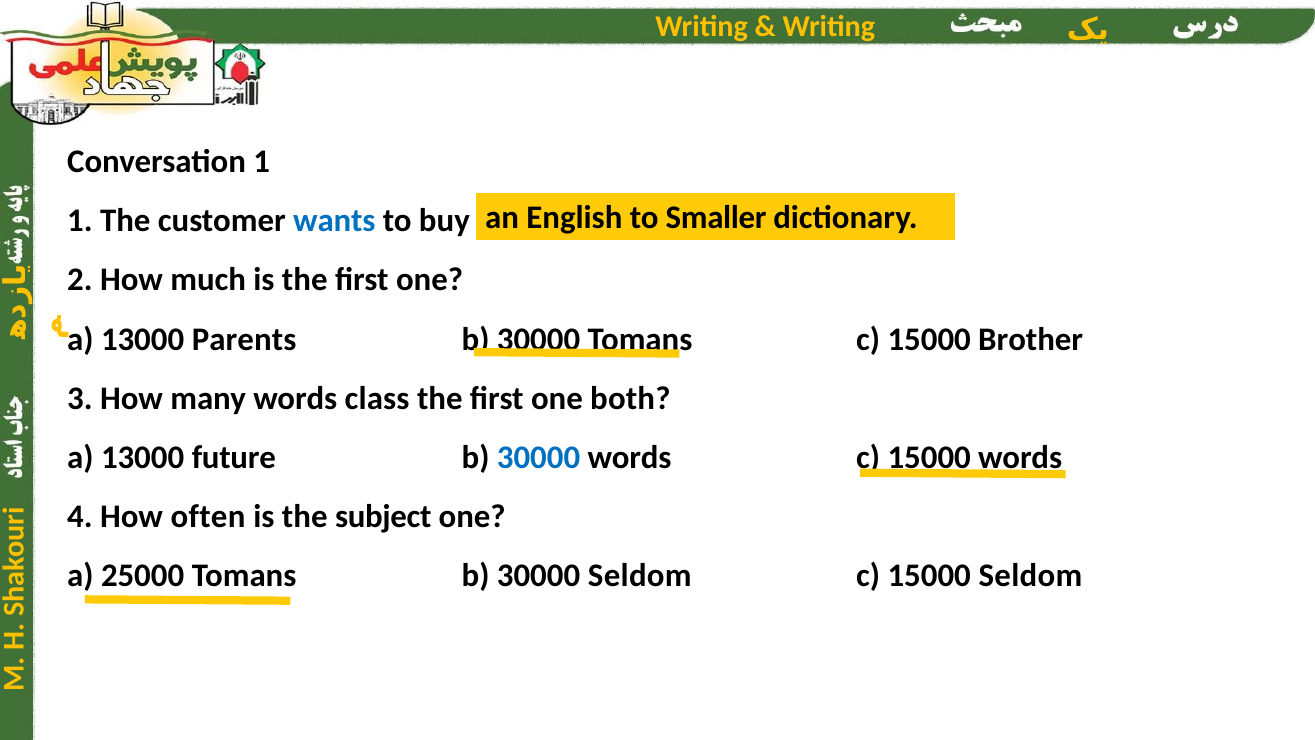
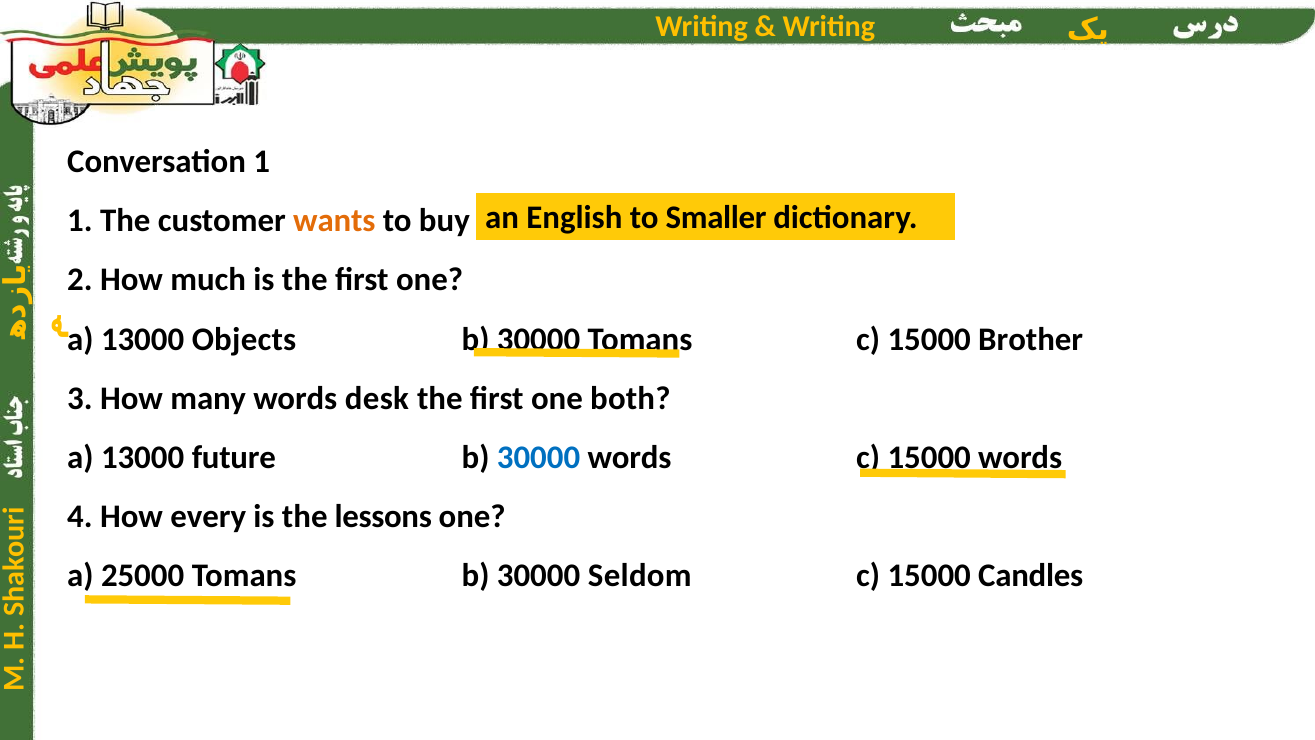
wants colour: blue -> orange (334, 221)
Parents: Parents -> Objects (244, 339)
class: class -> desk (377, 398)
often: often -> every (208, 517)
subject: subject -> lessons (383, 517)
15000 Seldom: Seldom -> Candles (1031, 576)
